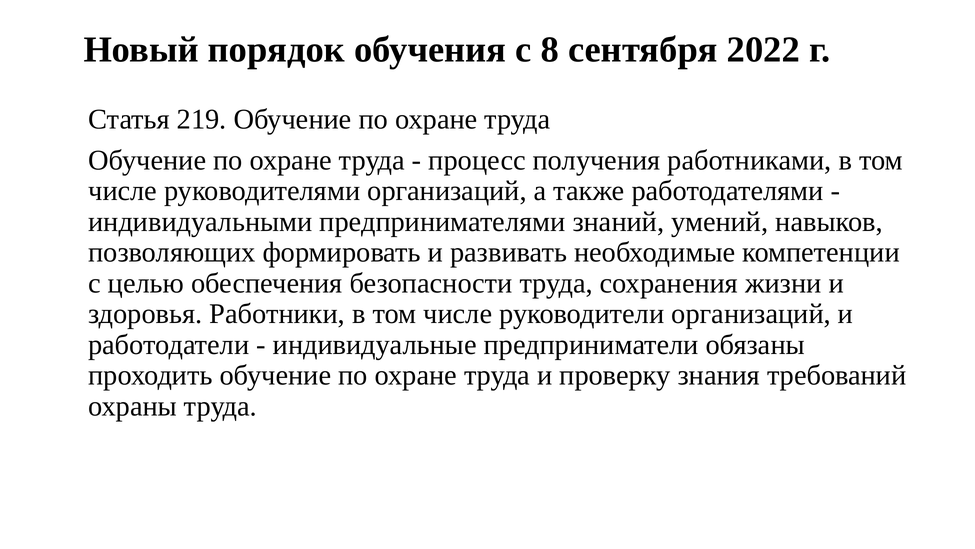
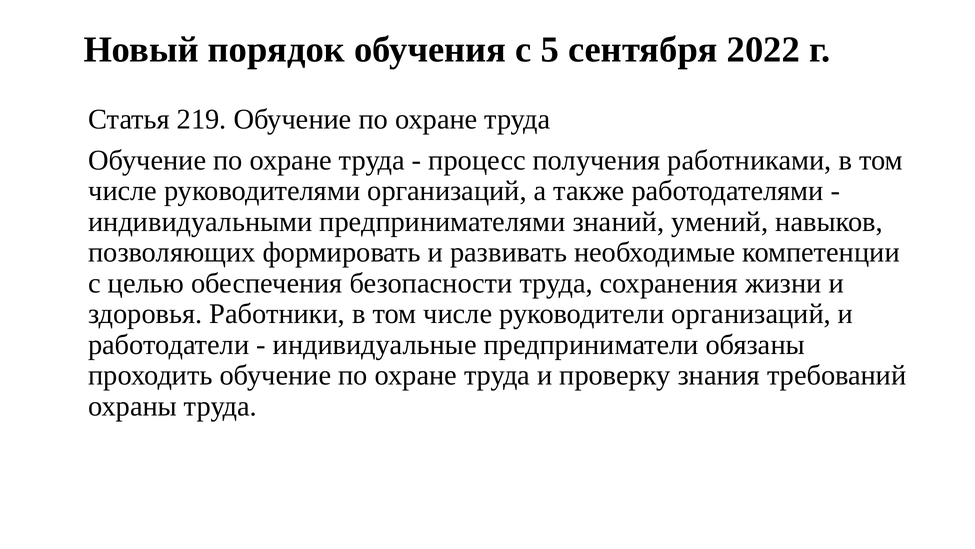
8: 8 -> 5 (550, 49)
